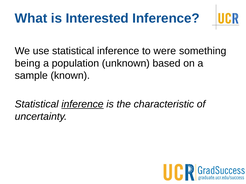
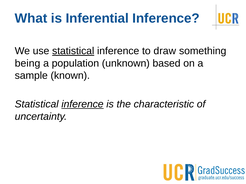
Interested: Interested -> Inferential (97, 18)
statistical underline: none -> present (73, 51)
were: were -> draw (165, 51)
